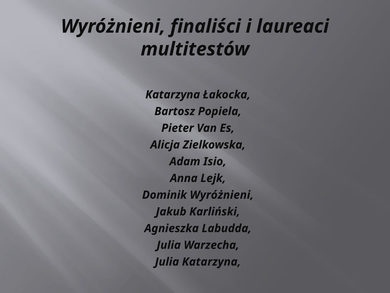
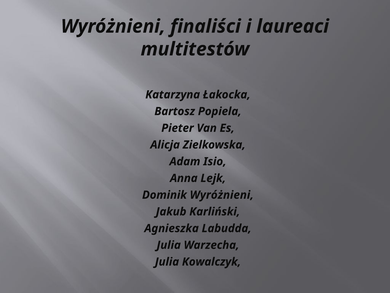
Julia Katarzyna: Katarzyna -> Kowalczyk (211, 261)
